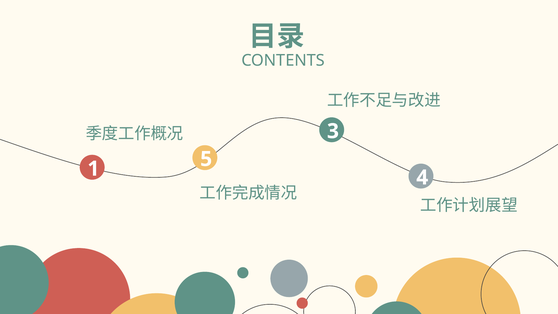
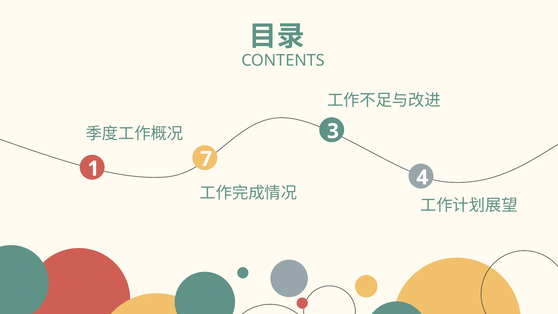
5: 5 -> 7 (206, 159)
